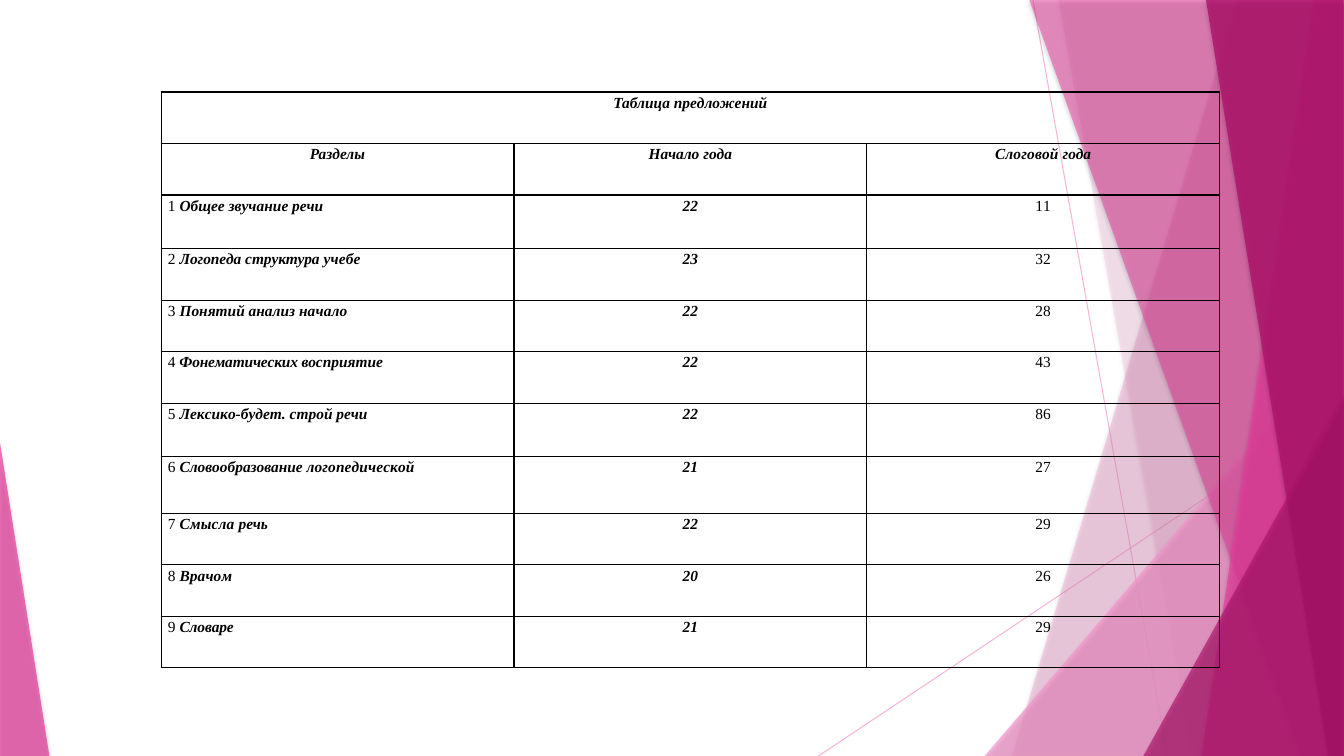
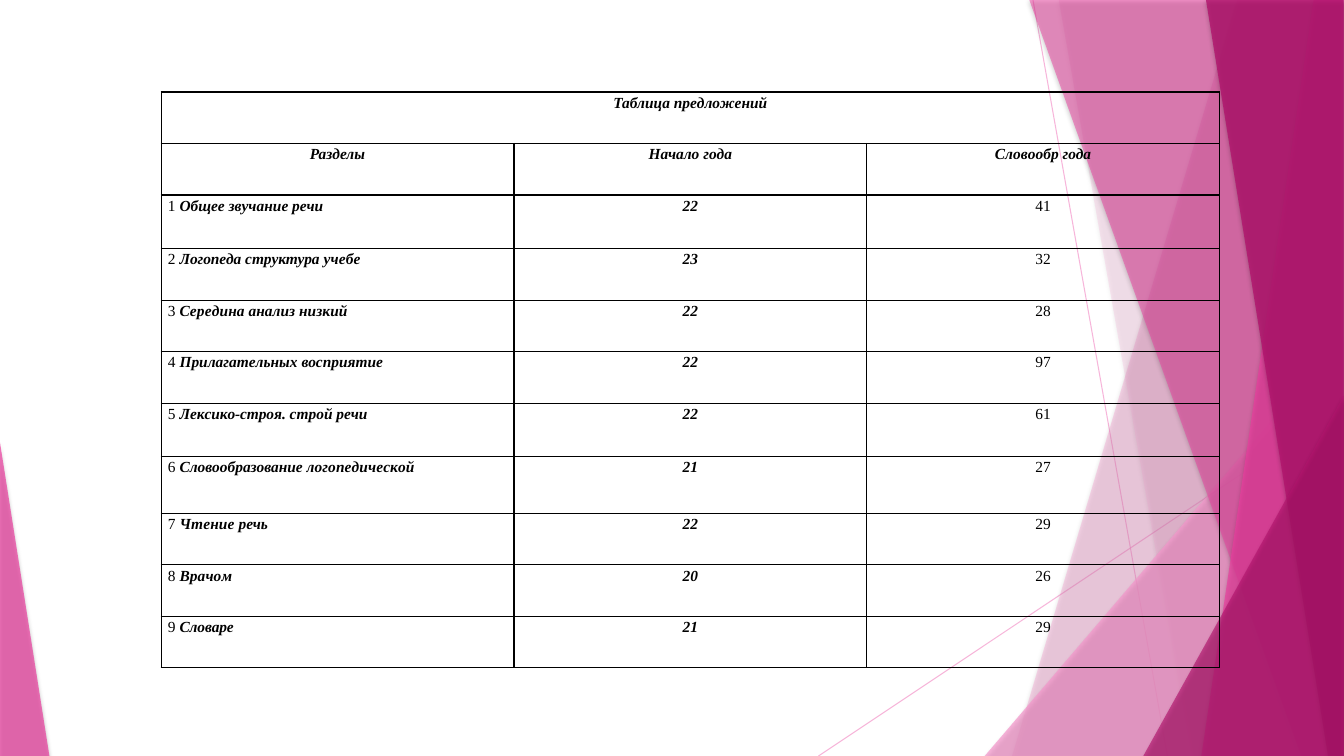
Слоговой: Слоговой -> Словообр (1027, 155)
11: 11 -> 41 (1043, 206)
Понятий: Понятий -> Середина (212, 311)
анализ начало: начало -> низкий (323, 311)
Фонематических: Фонематических -> Прилагательных (239, 363)
43: 43 -> 97 (1043, 363)
Лексико-будет: Лексико-будет -> Лексико-строя (233, 414)
86: 86 -> 61 (1043, 414)
Смысла: Смысла -> Чтение (207, 525)
